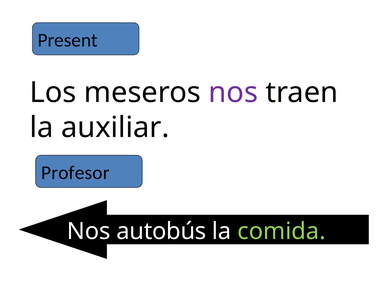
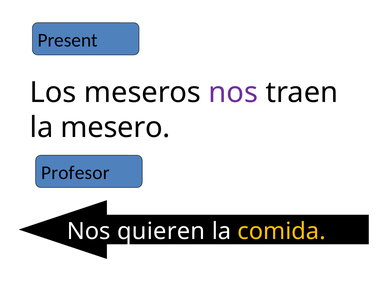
auxiliar: auxiliar -> mesero (115, 127)
autobús: autobús -> quieren (161, 231)
comida colour: light green -> yellow (282, 231)
